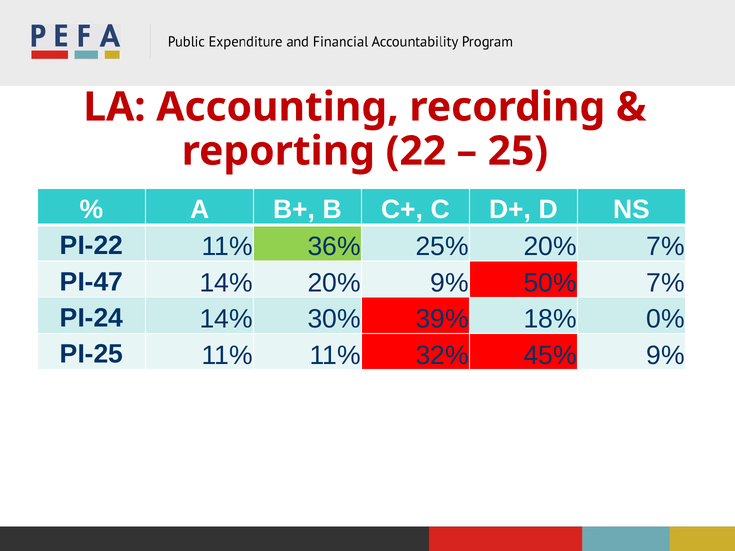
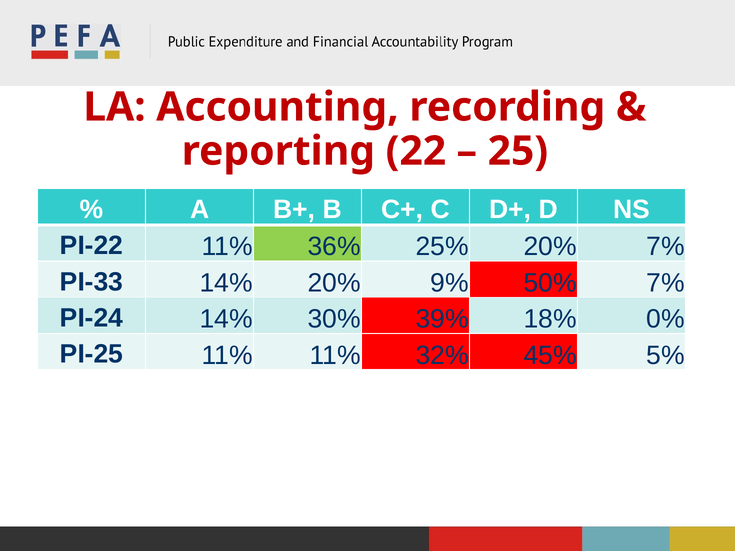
PI-47: PI-47 -> PI-33 (92, 282)
45% 9%: 9% -> 5% (666, 355)
